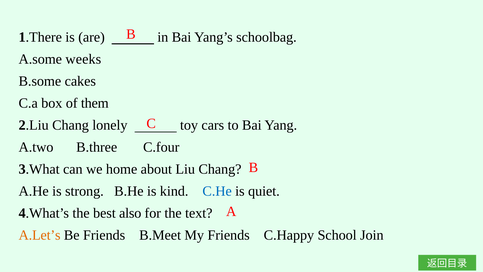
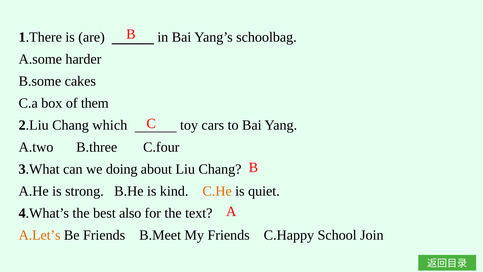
weeks: weeks -> harder (83, 59)
lonely: lonely -> which (110, 125)
home: home -> doing (122, 169)
C.He colour: blue -> orange (217, 191)
